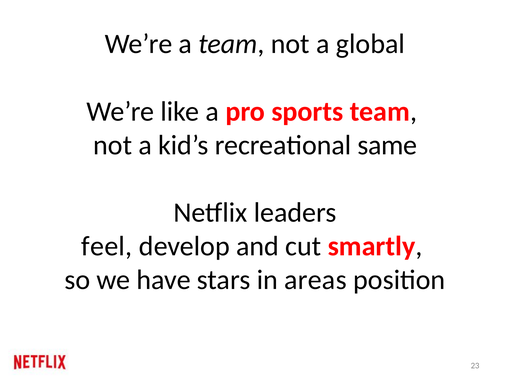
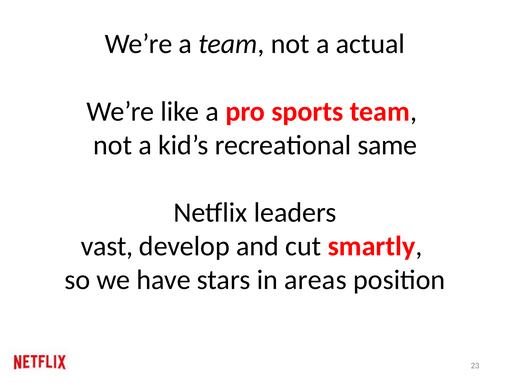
global: global -> actual (370, 44)
feel: feel -> vast (107, 246)
